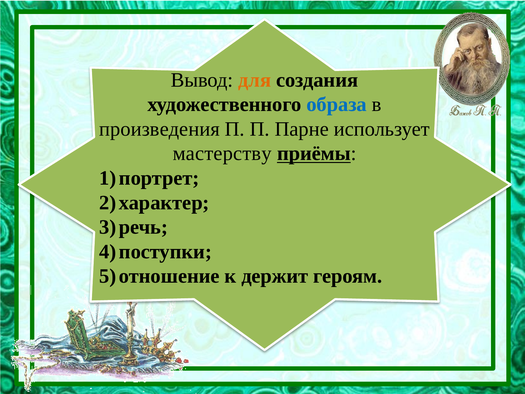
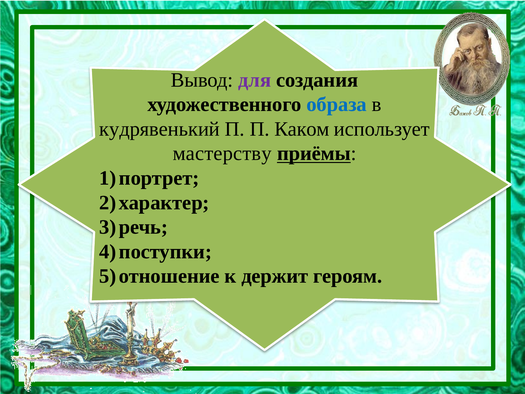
для colour: orange -> purple (255, 80)
произведения: произведения -> кудрявенький (160, 129)
Парне: Парне -> Каком (302, 129)
